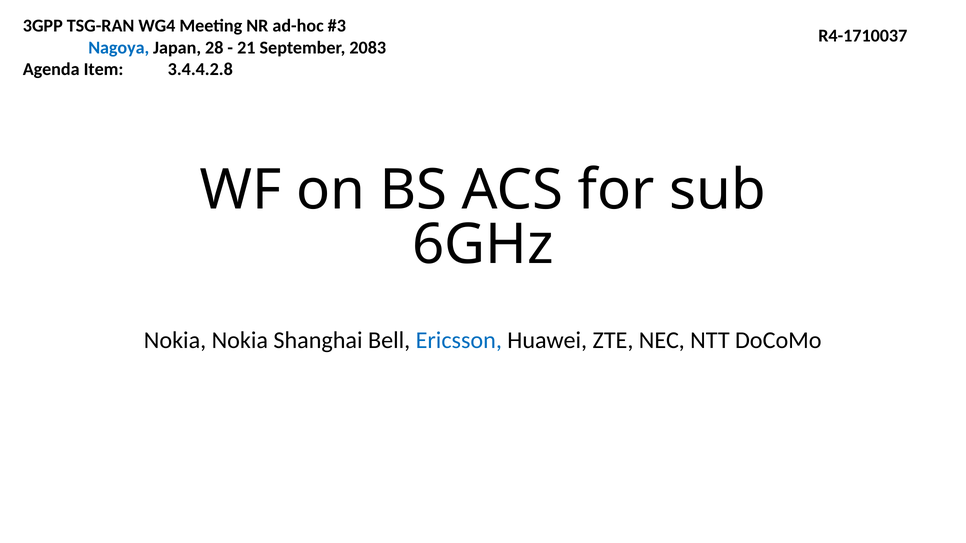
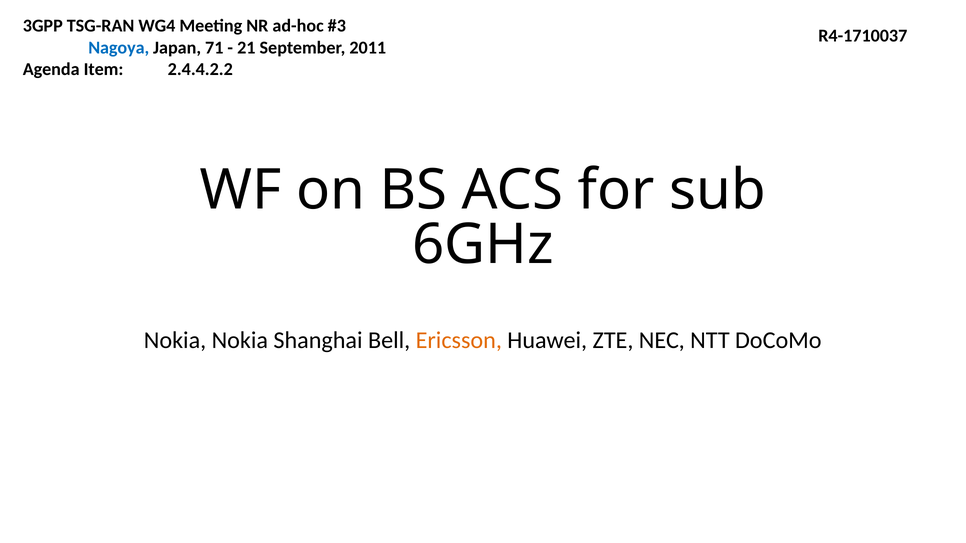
28: 28 -> 71 (214, 48)
2083: 2083 -> 2011 (368, 48)
3.4.4.2.8: 3.4.4.2.8 -> 2.4.4.2.2 (200, 69)
Ericsson colour: blue -> orange (459, 340)
